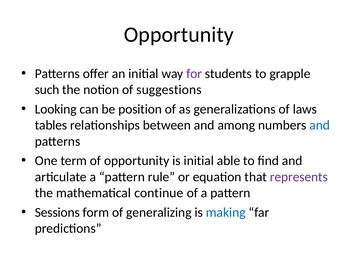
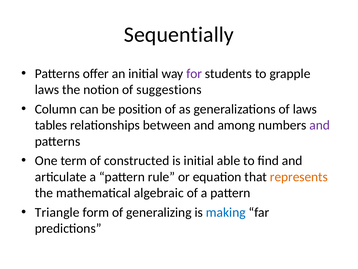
Opportunity: Opportunity -> Sequentially (179, 35)
such: such -> laws (47, 90)
Looking: Looking -> Column (56, 109)
and colour: blue -> purple (320, 125)
of opportunity: opportunity -> constructed (137, 160)
represents colour: purple -> orange (299, 177)
continue: continue -> algebraic (159, 193)
Sessions: Sessions -> Triangle (57, 212)
